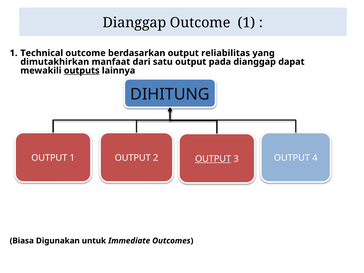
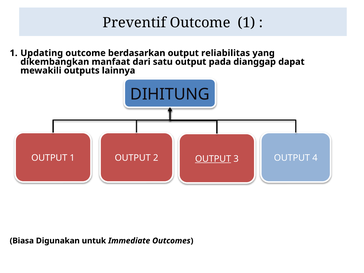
Dianggap: Dianggap -> Preventif (134, 23)
Technical: Technical -> Updating (42, 53)
dimutakhirkan: dimutakhirkan -> dikembangkan (55, 62)
outputs underline: present -> none (82, 71)
